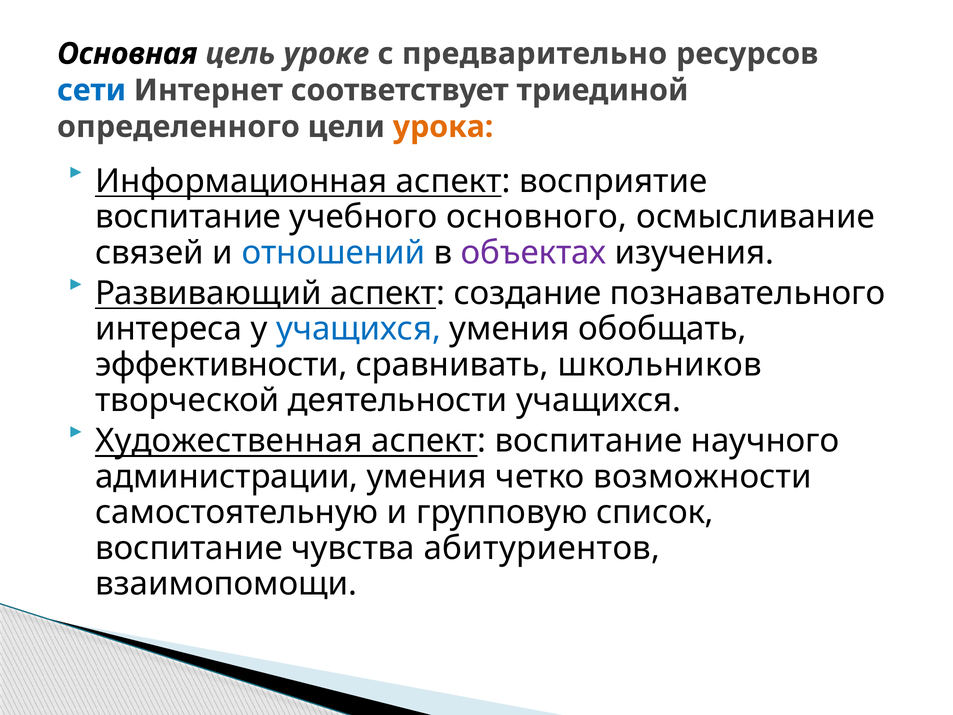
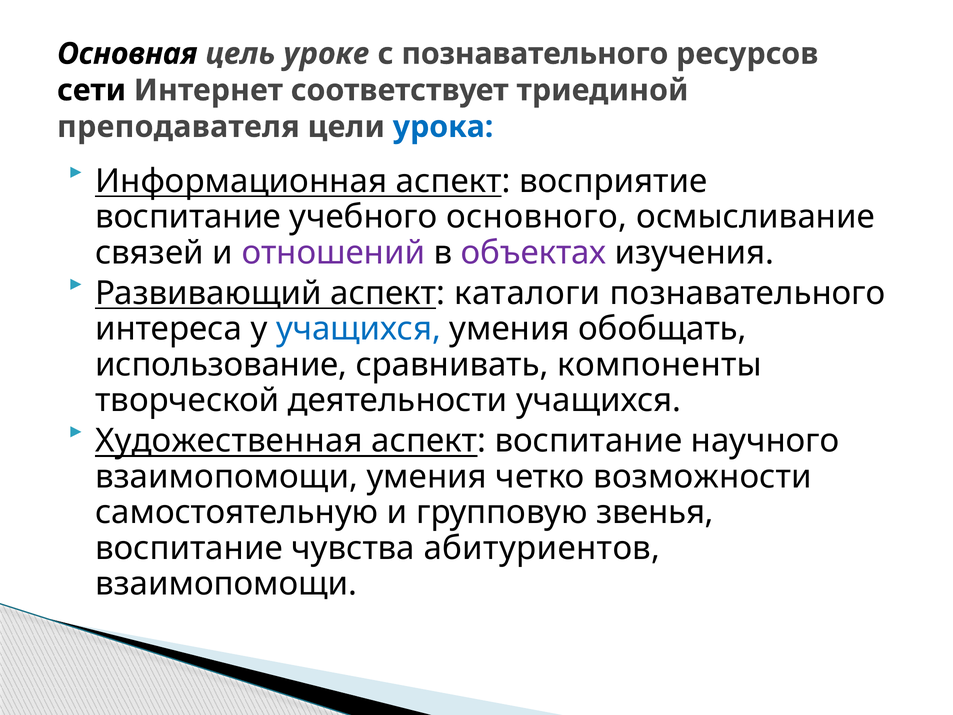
с предварительно: предварительно -> познавательного (535, 54)
сети colour: blue -> black (92, 90)
определенного: определенного -> преподавателя (178, 127)
урока colour: orange -> blue (443, 127)
отношений colour: blue -> purple (333, 253)
создание: создание -> каталоги (527, 293)
эффективности: эффективности -> использование (221, 365)
школьников: школьников -> компоненты (660, 365)
администрации: администрации -> взаимопомощи (227, 476)
список: список -> звенья (655, 512)
